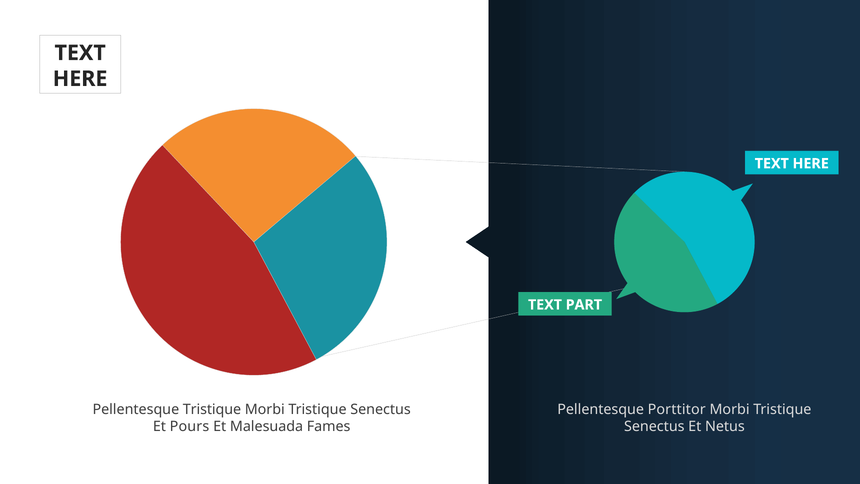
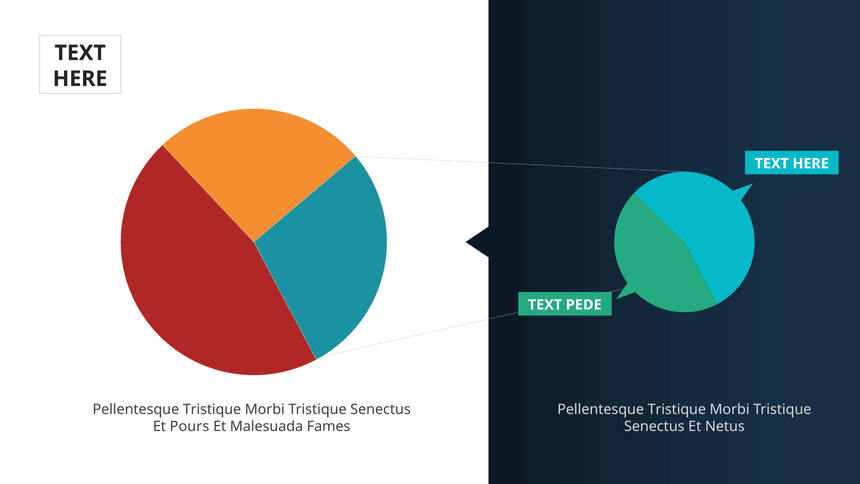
PART: PART -> PEDE (584, 305)
Porttitor: Porttitor -> Tristique (677, 409)
